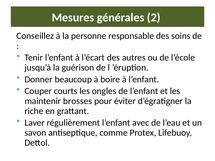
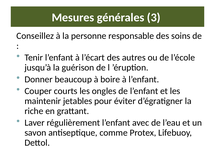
2: 2 -> 3 (154, 17)
brosses: brosses -> jetables (78, 101)
